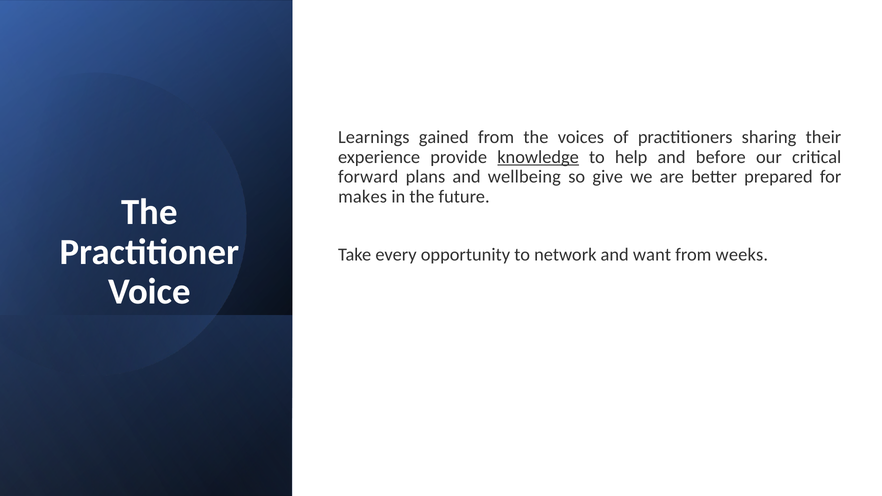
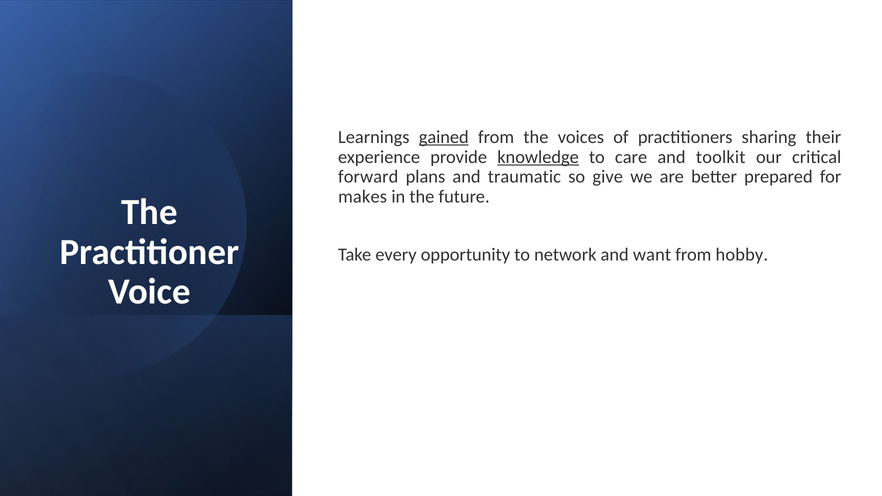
gained underline: none -> present (444, 137)
help: help -> care (631, 157)
before: before -> toolkit (721, 157)
wellbeing: wellbeing -> traumatic (524, 177)
weeks: weeks -> hobby (742, 255)
